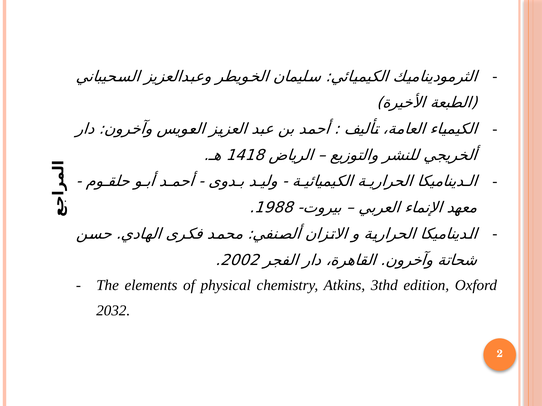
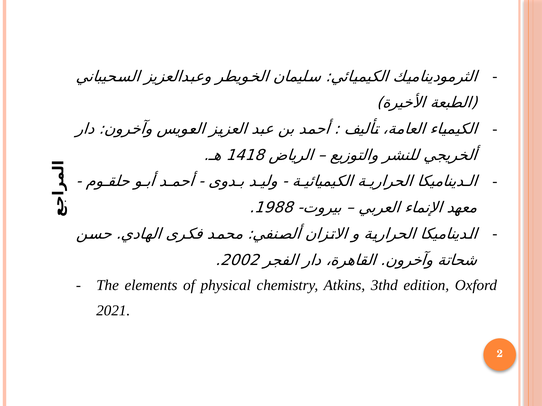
2032: 2032 -> 2021 (113, 311)
